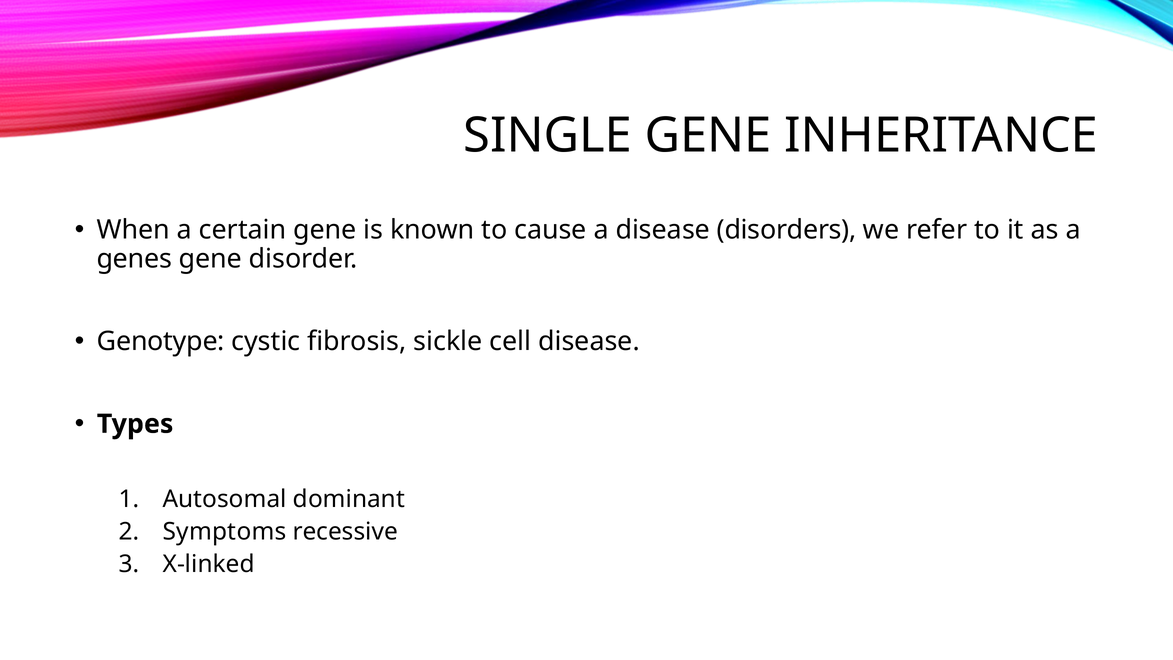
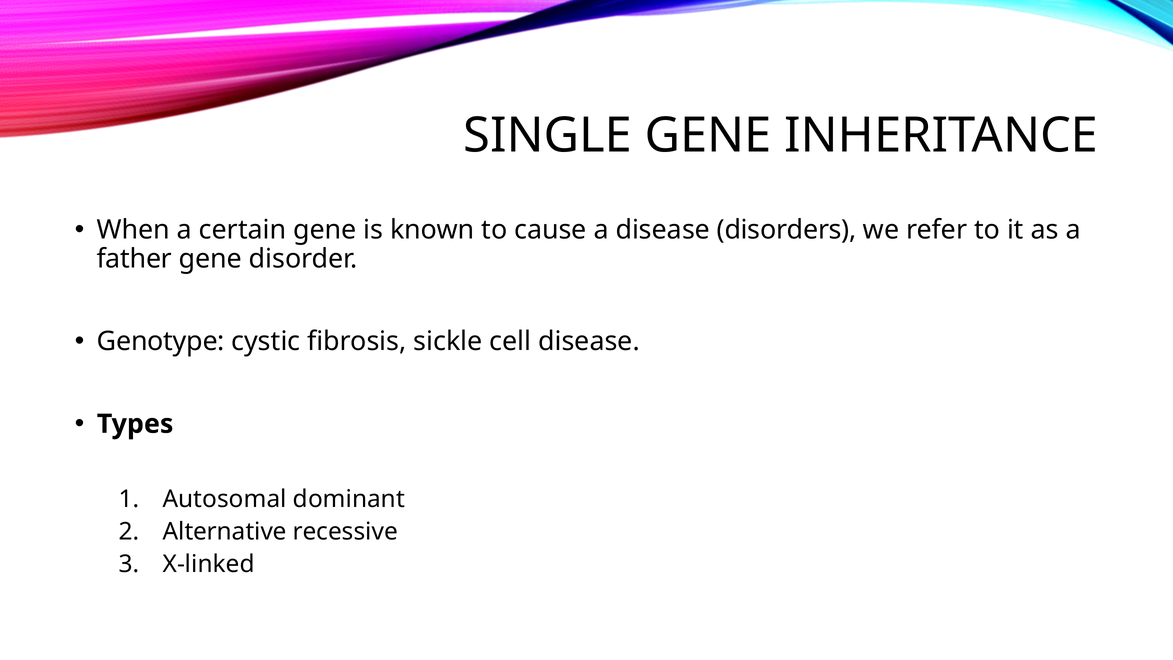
genes: genes -> father (134, 259)
Symptoms: Symptoms -> Alternative (225, 531)
